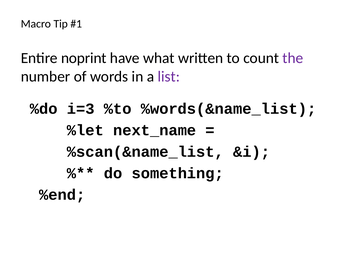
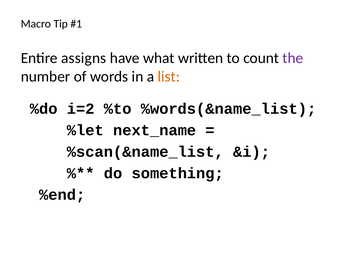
noprint: noprint -> assigns (84, 58)
list colour: purple -> orange (169, 77)
i=3: i=3 -> i=2 (81, 109)
